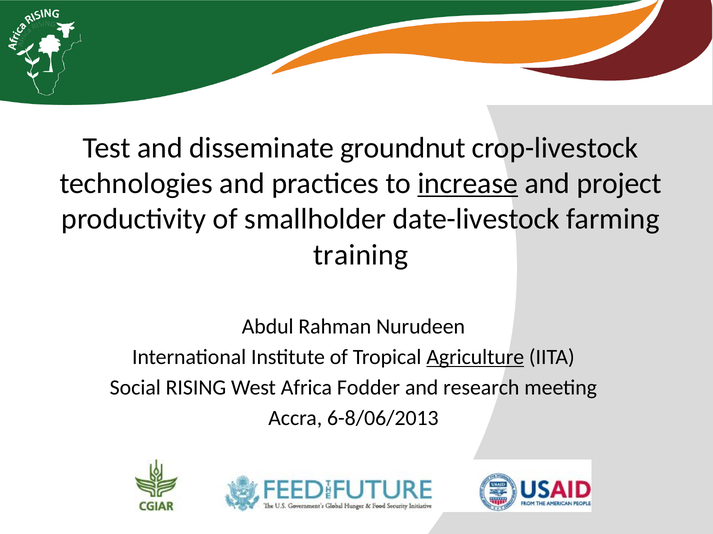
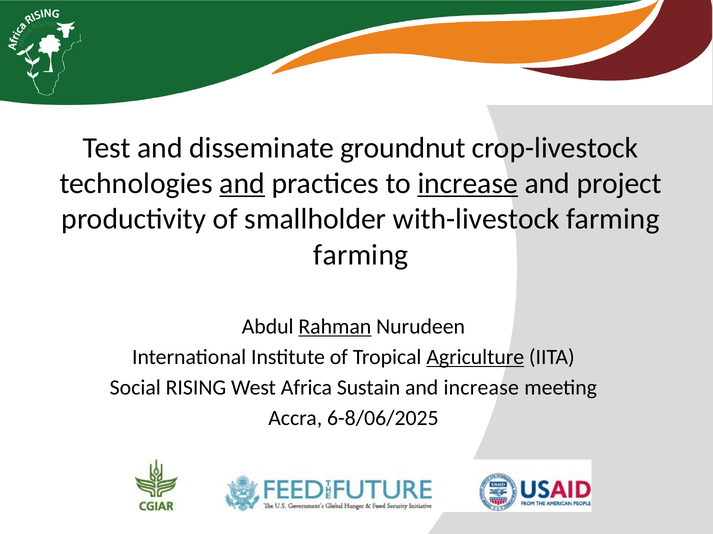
and underline: none -> present (242, 184)
date-livestock: date-livestock -> with-livestock (476, 219)
training: training -> farming (361, 255)
Rahman underline: none -> present (335, 327)
Fodder: Fodder -> Sustain (369, 388)
and research: research -> increase (481, 388)
6-8/06/2013: 6-8/06/2013 -> 6-8/06/2025 (383, 419)
